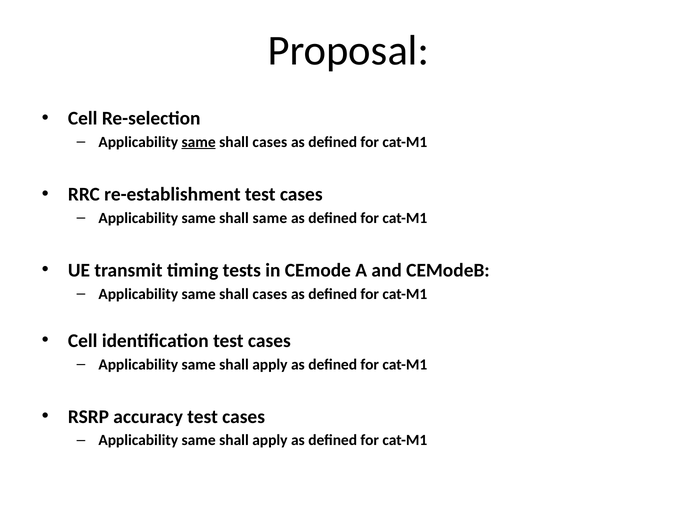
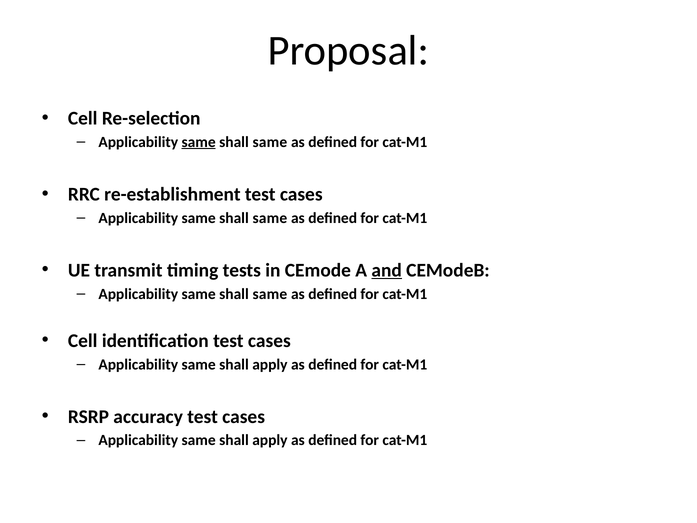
cases: cases -> same (270, 142)
and underline: none -> present (387, 270)
cases: cases -> same (270, 294)
